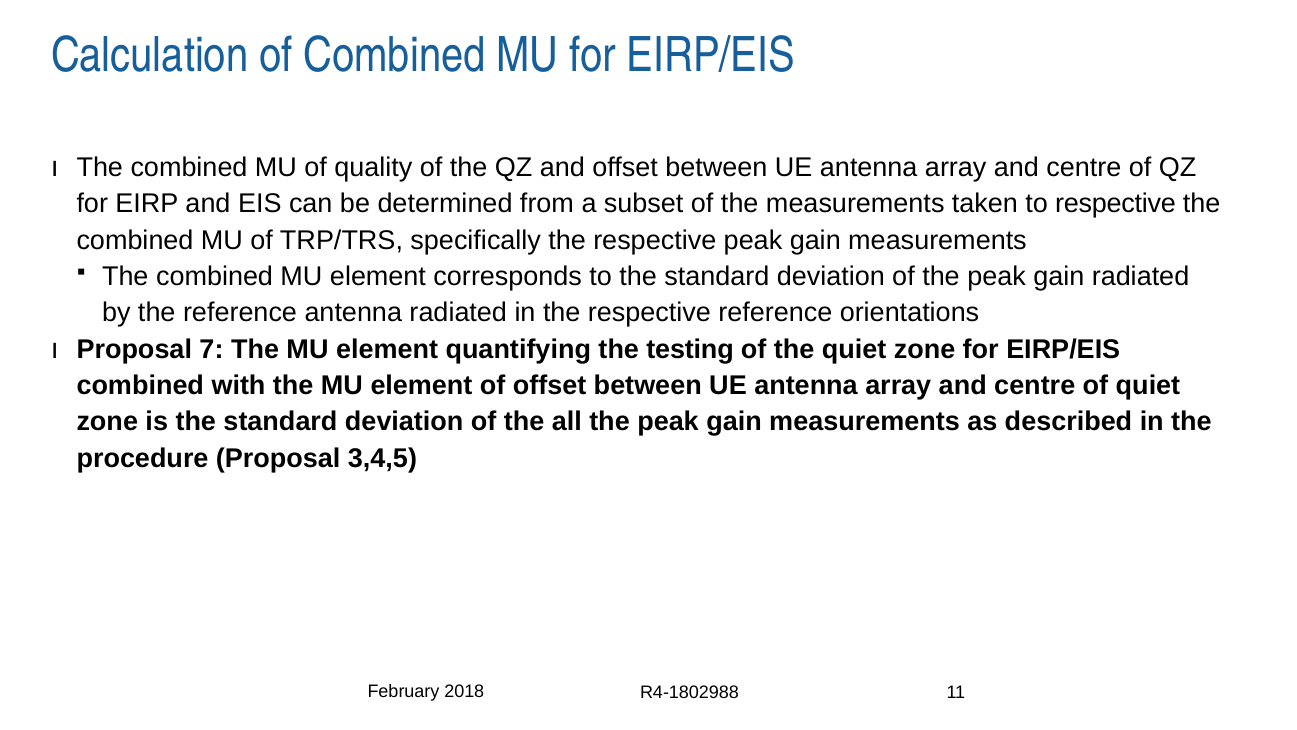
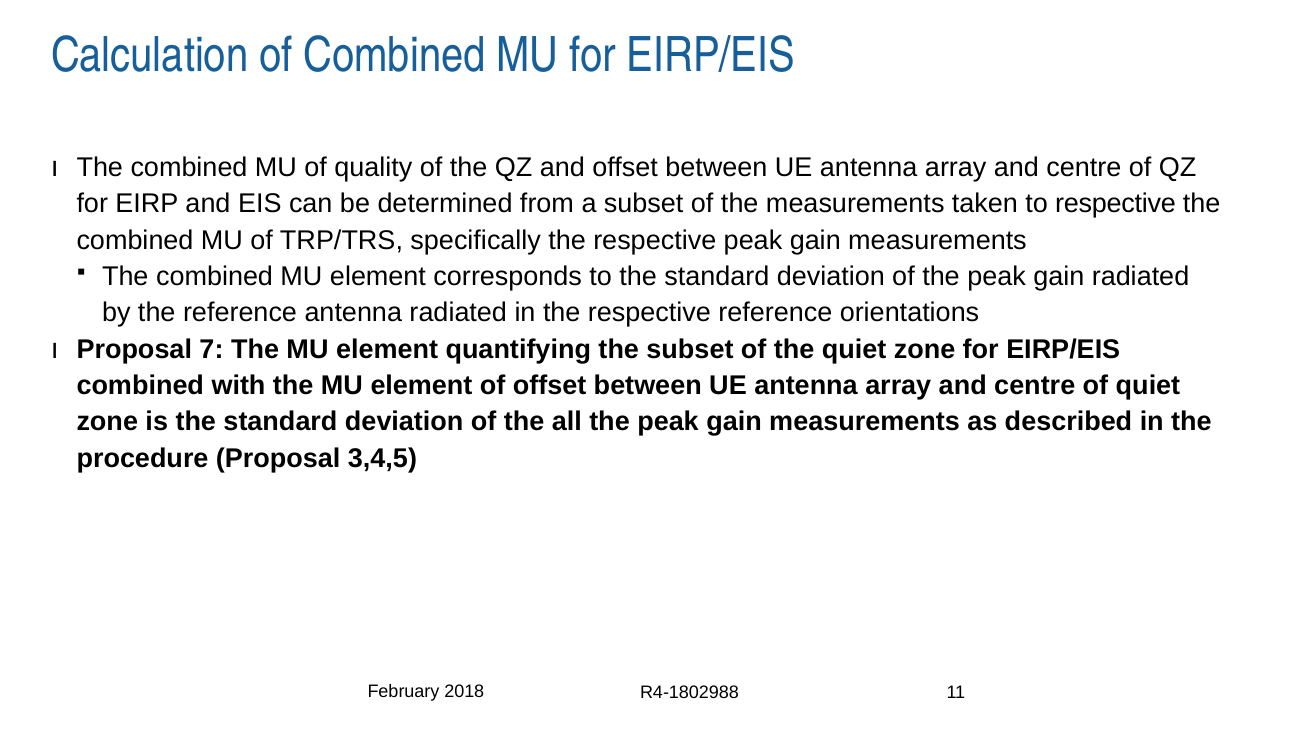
the testing: testing -> subset (690, 349)
